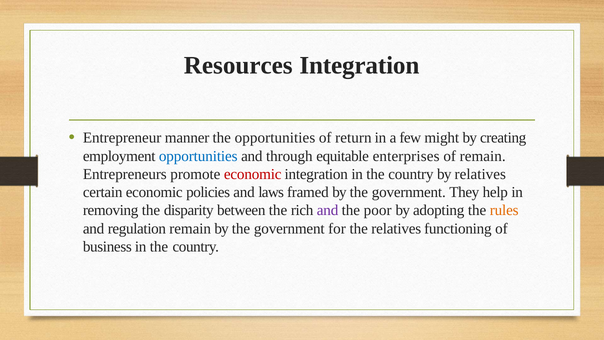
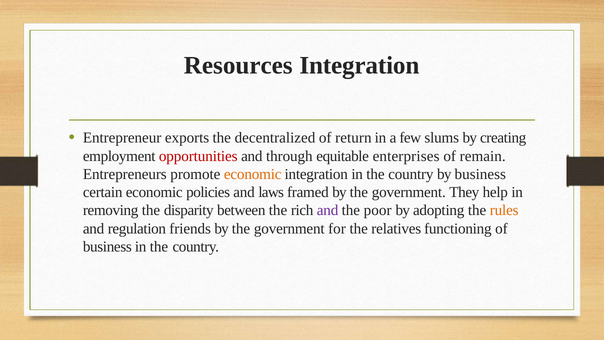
manner: manner -> exports (187, 138)
the opportunities: opportunities -> decentralized (275, 138)
might: might -> slums (442, 138)
opportunities colour: blue -> red (198, 156)
economic colour: red -> orange (253, 174)
by relatives: relatives -> business (480, 174)
regulation remain: remain -> friends (190, 228)
